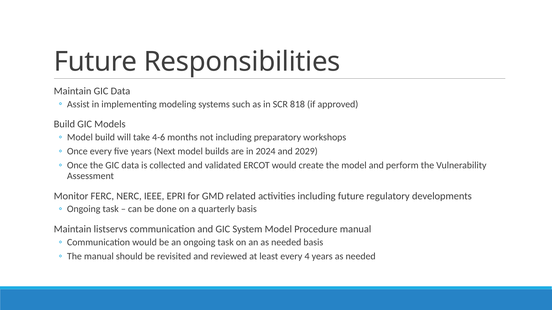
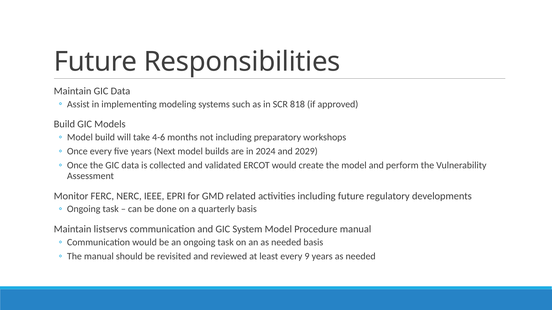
4: 4 -> 9 (307, 257)
